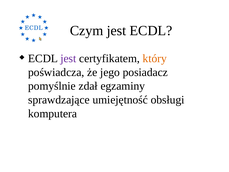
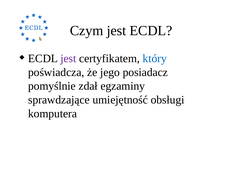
który colour: orange -> blue (155, 58)
